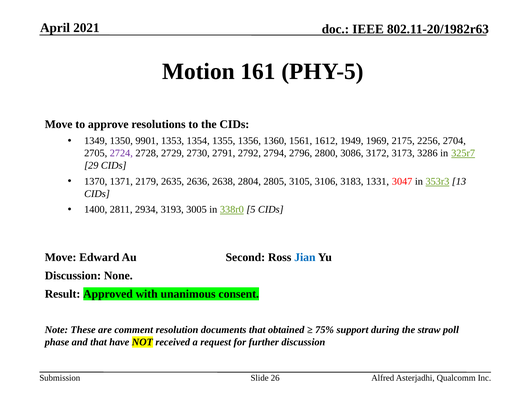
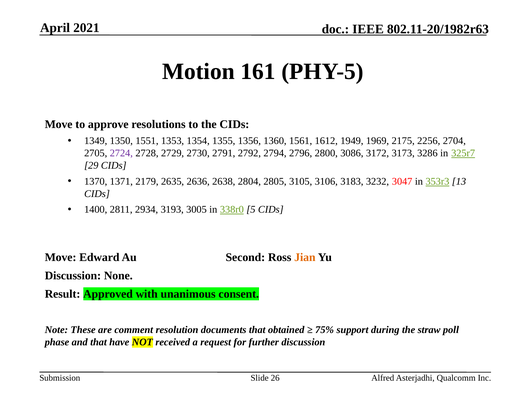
9901: 9901 -> 1551 (147, 141)
1331: 1331 -> 3232 (377, 182)
Jian colour: blue -> orange (305, 258)
